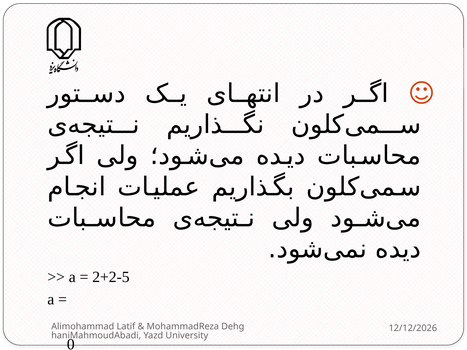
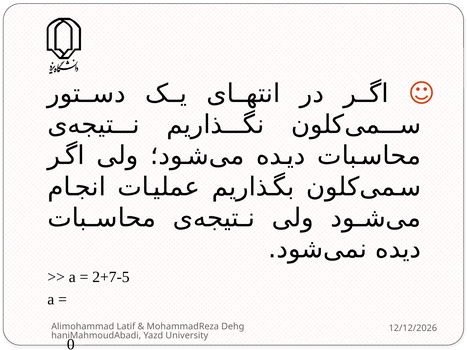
2+2-5: 2+2-5 -> 2+7-5 (111, 277)
